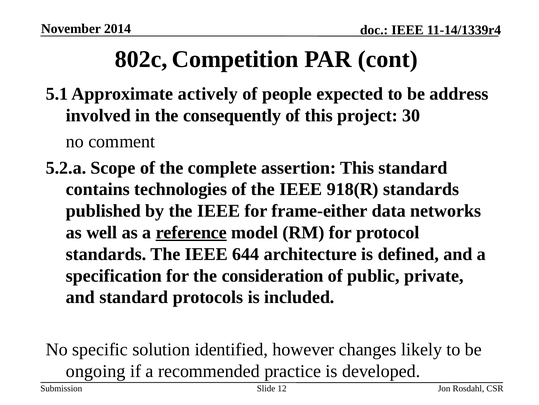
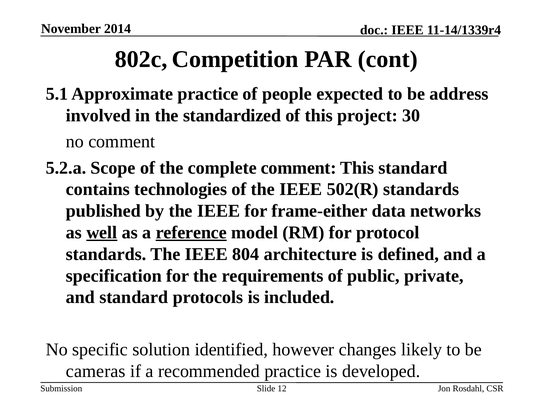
Approximate actively: actively -> practice (208, 94)
consequently: consequently -> standardized (232, 115)
complete assertion: assertion -> comment (299, 167)
918(R: 918(R -> 502(R (353, 189)
well underline: none -> present (102, 232)
644: 644 -> 804 (246, 254)
consideration: consideration -> requirements (273, 275)
ongoing: ongoing -> cameras (96, 370)
